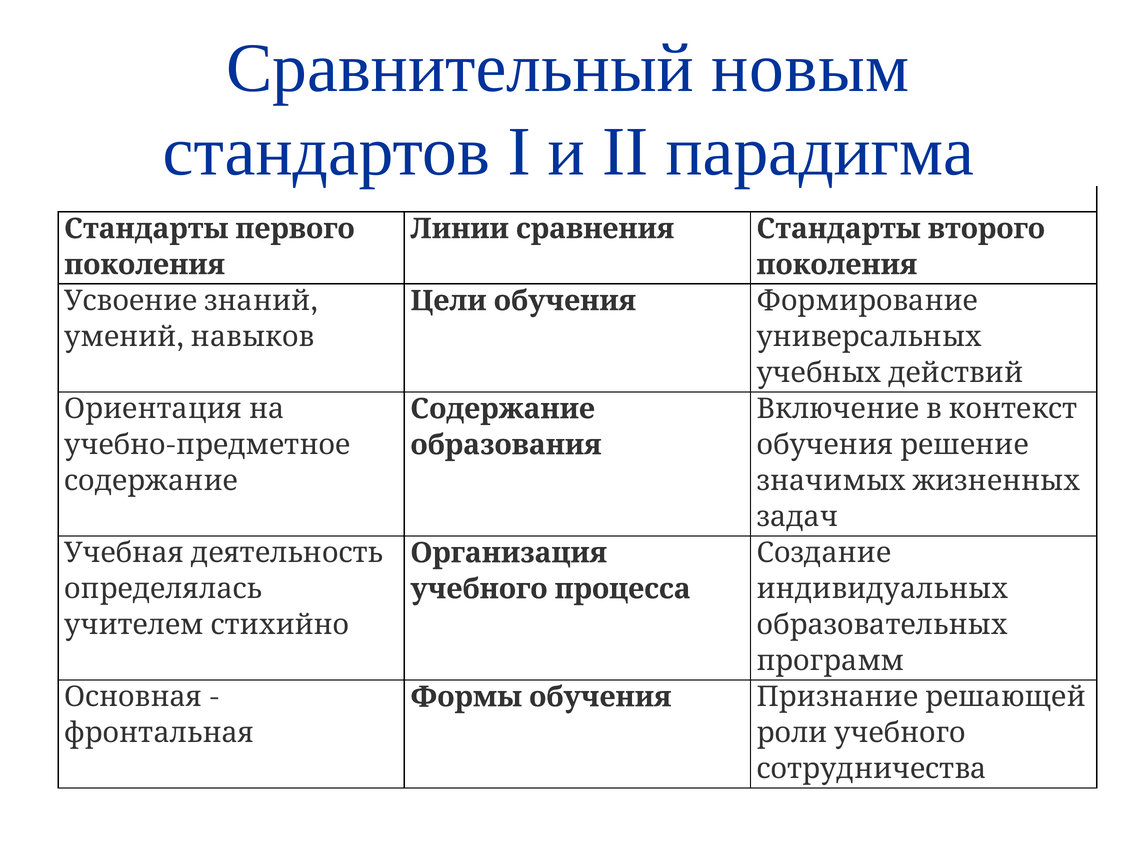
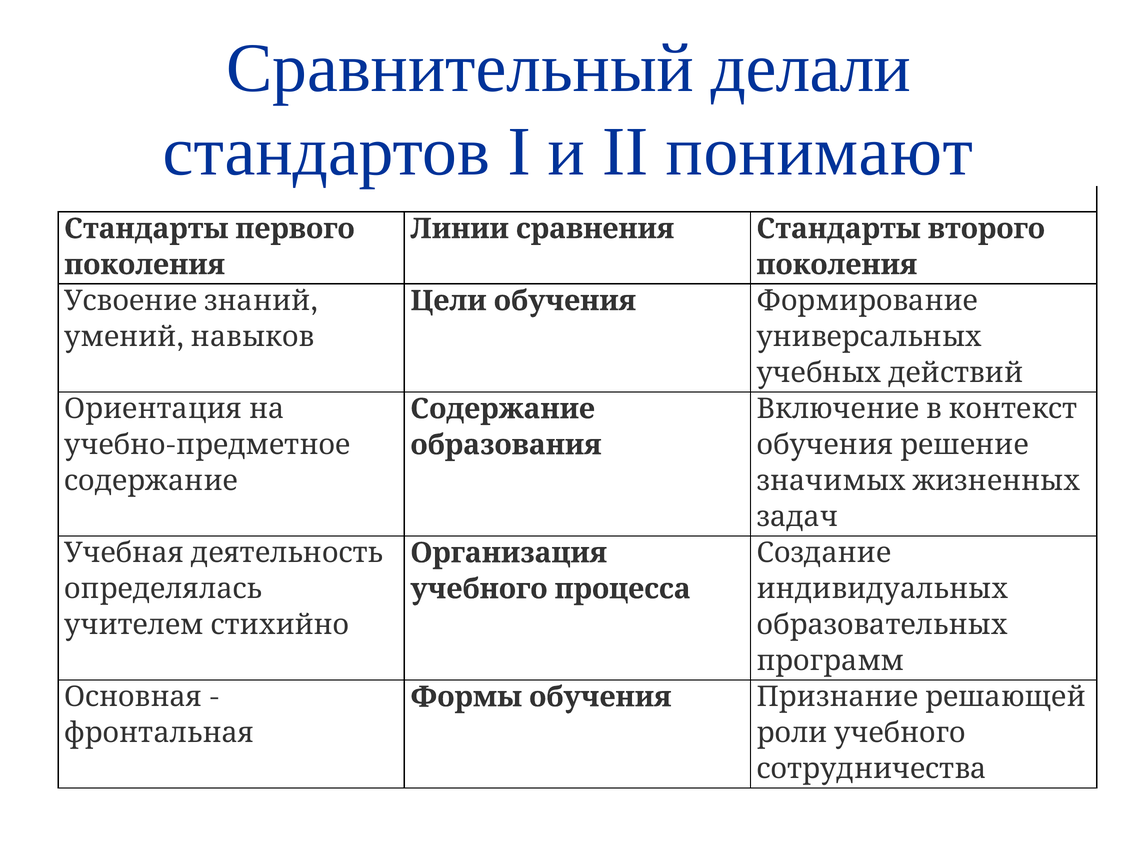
новым: новым -> делали (811, 68)
парадигма: парадигма -> понимают (820, 152)
